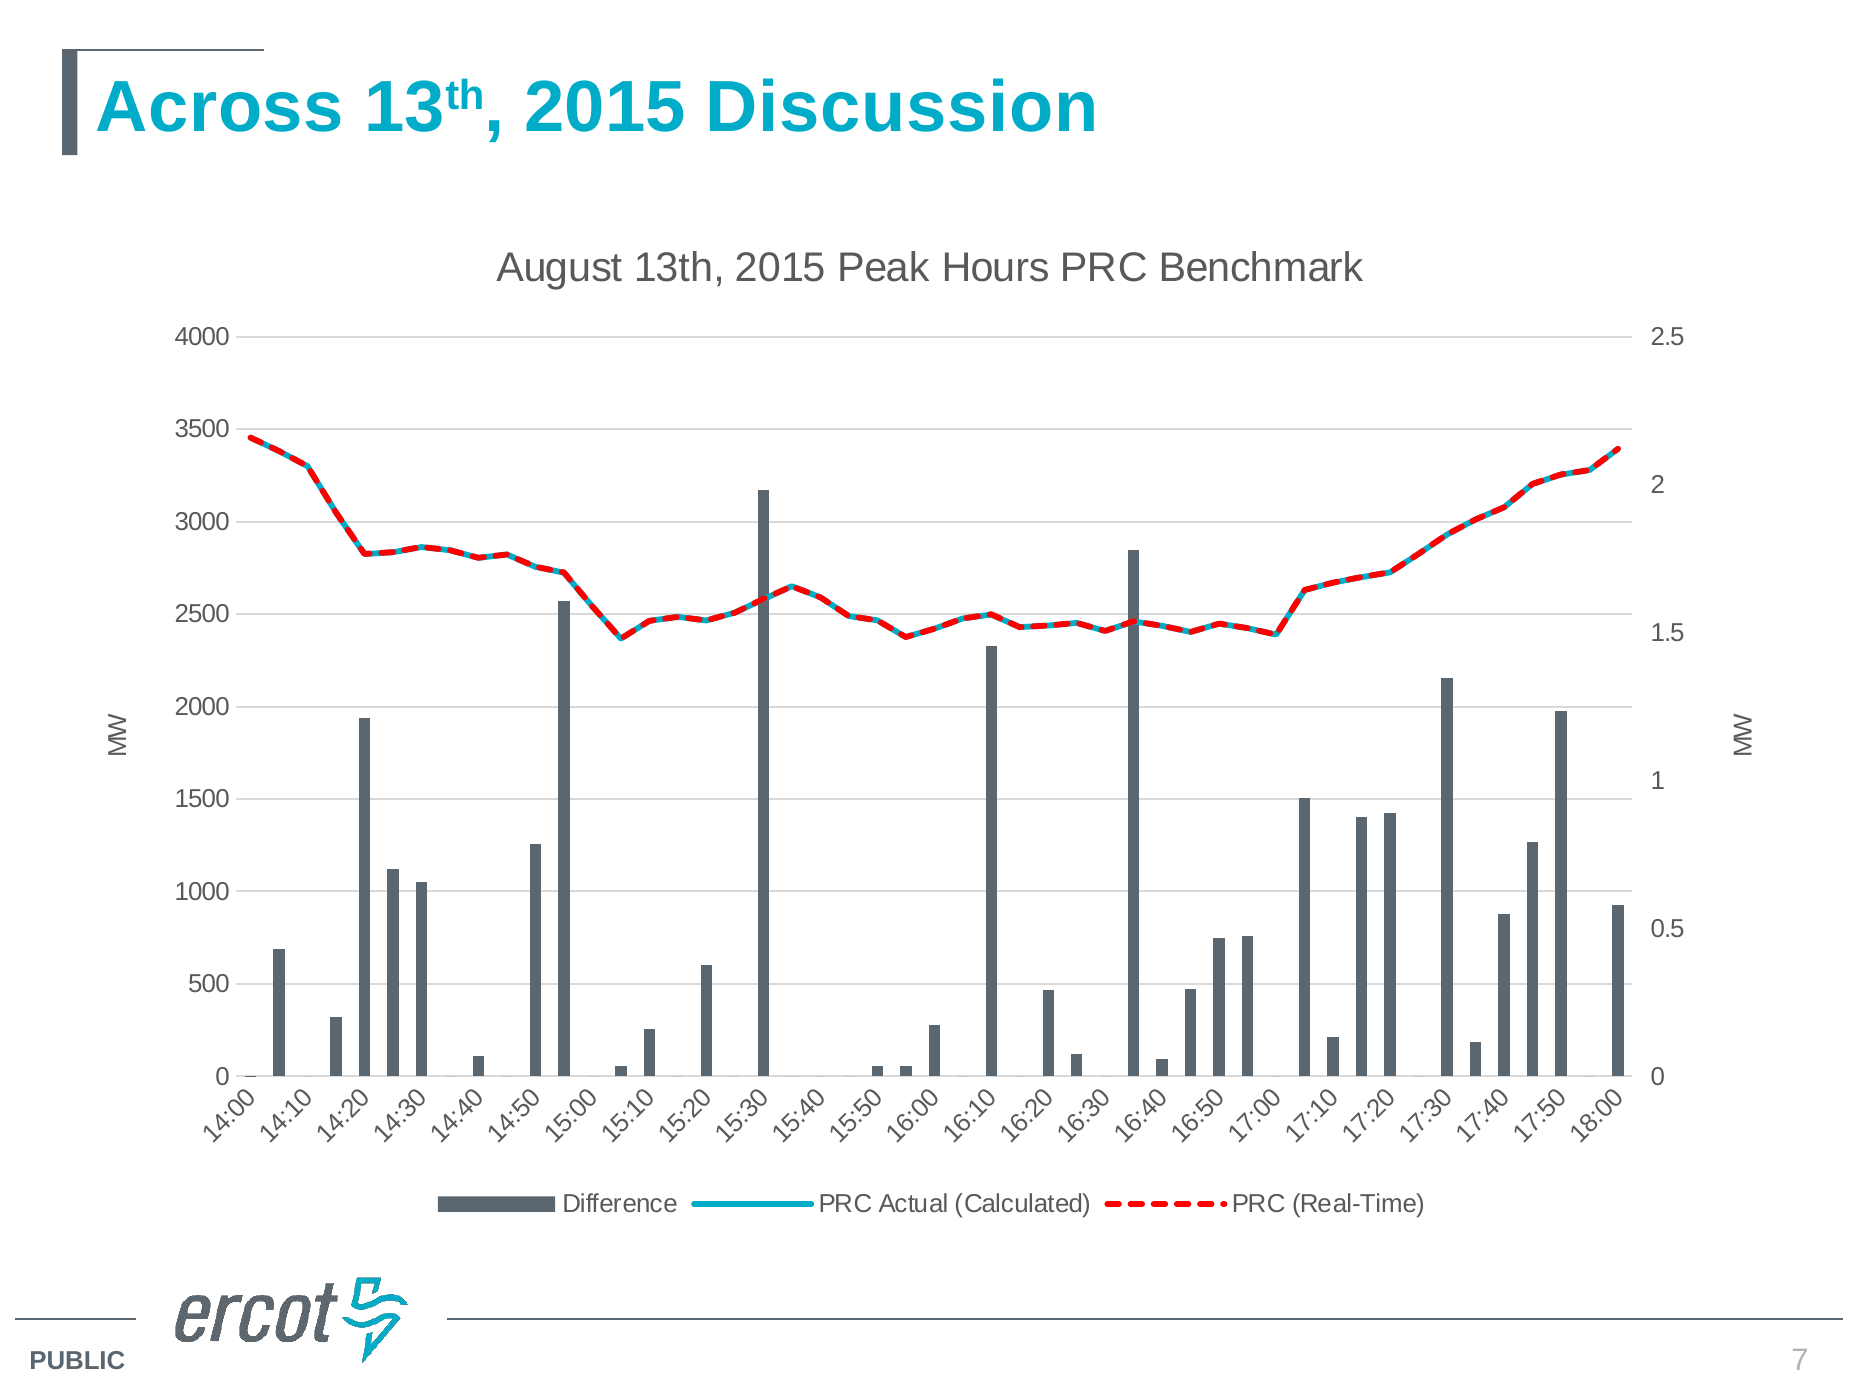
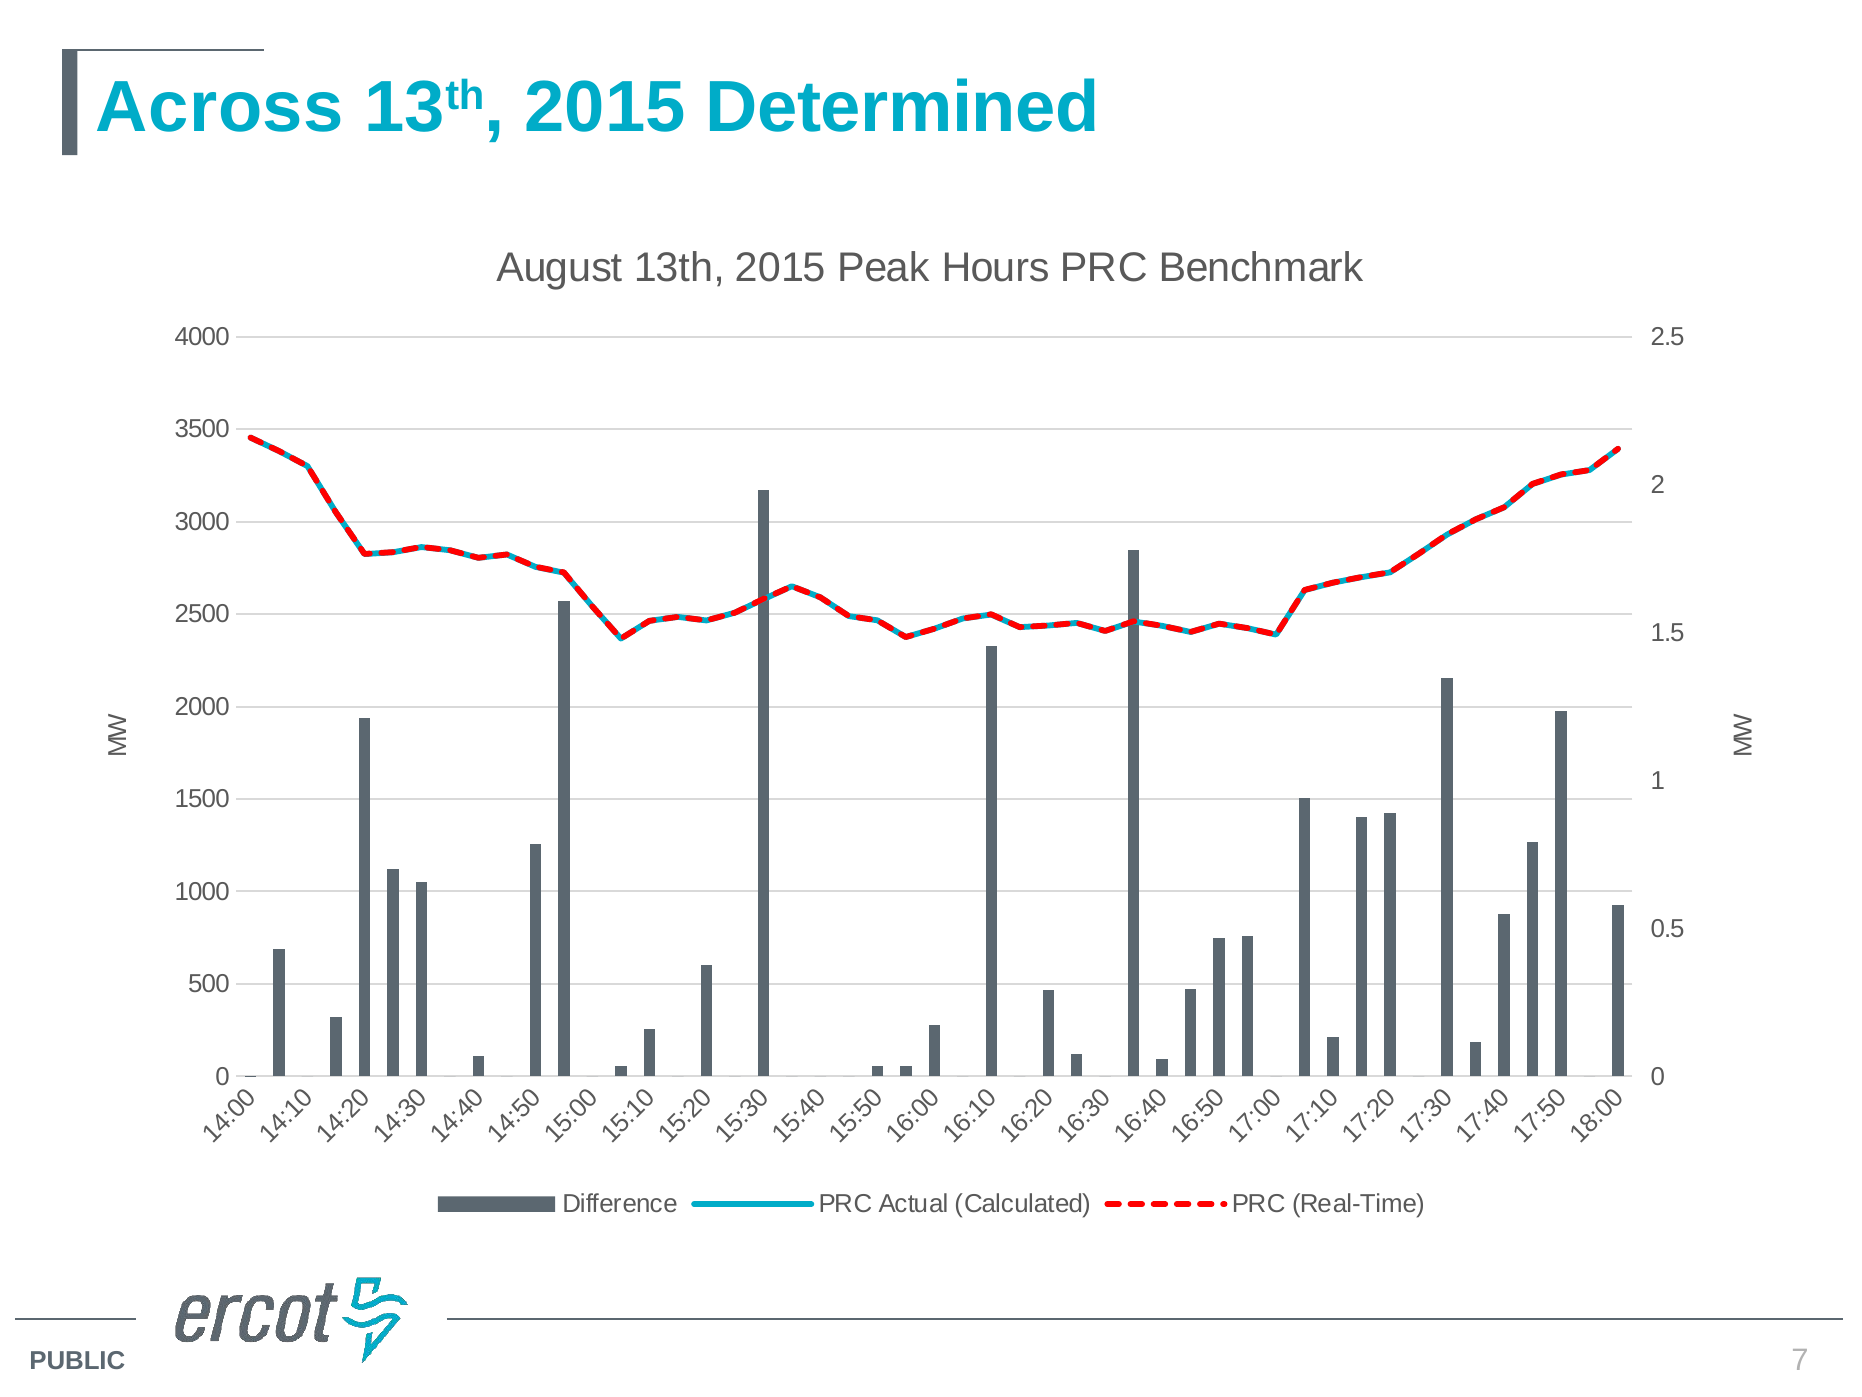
Discussion: Discussion -> Determined (903, 107)
